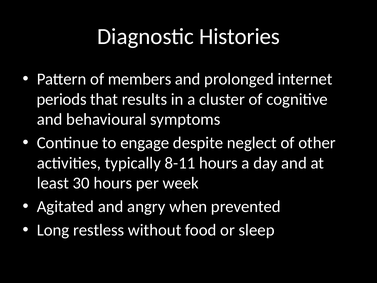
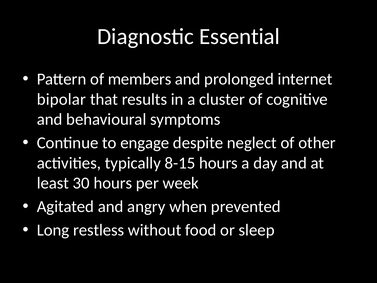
Histories: Histories -> Essential (239, 36)
periods: periods -> bipolar (61, 99)
8-11: 8-11 -> 8-15 (180, 163)
